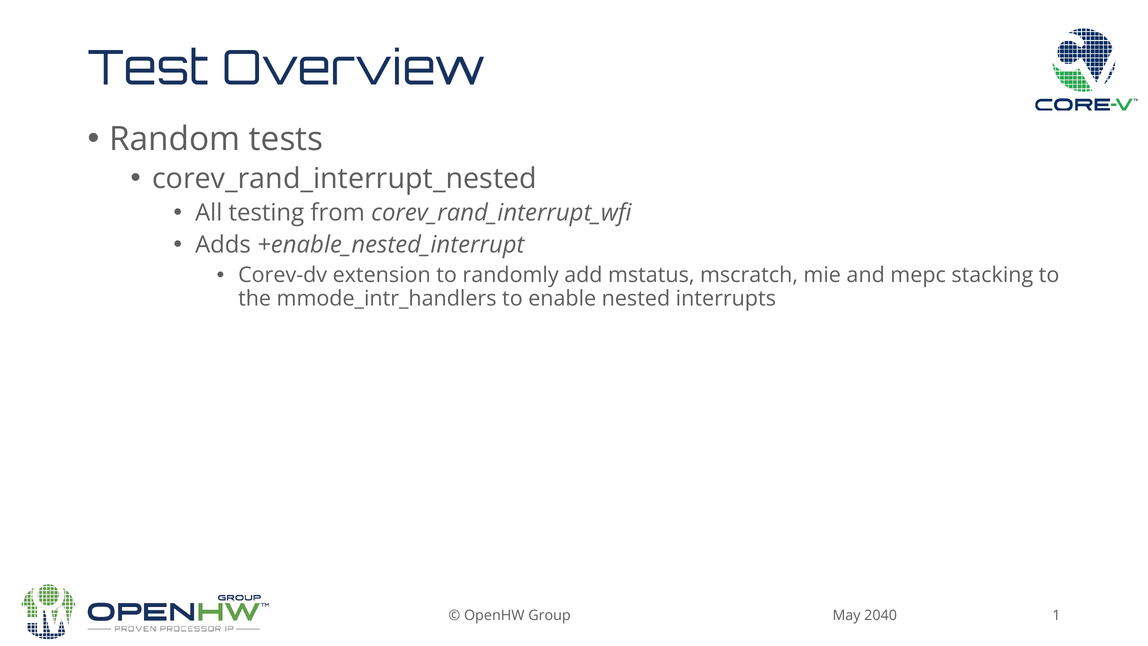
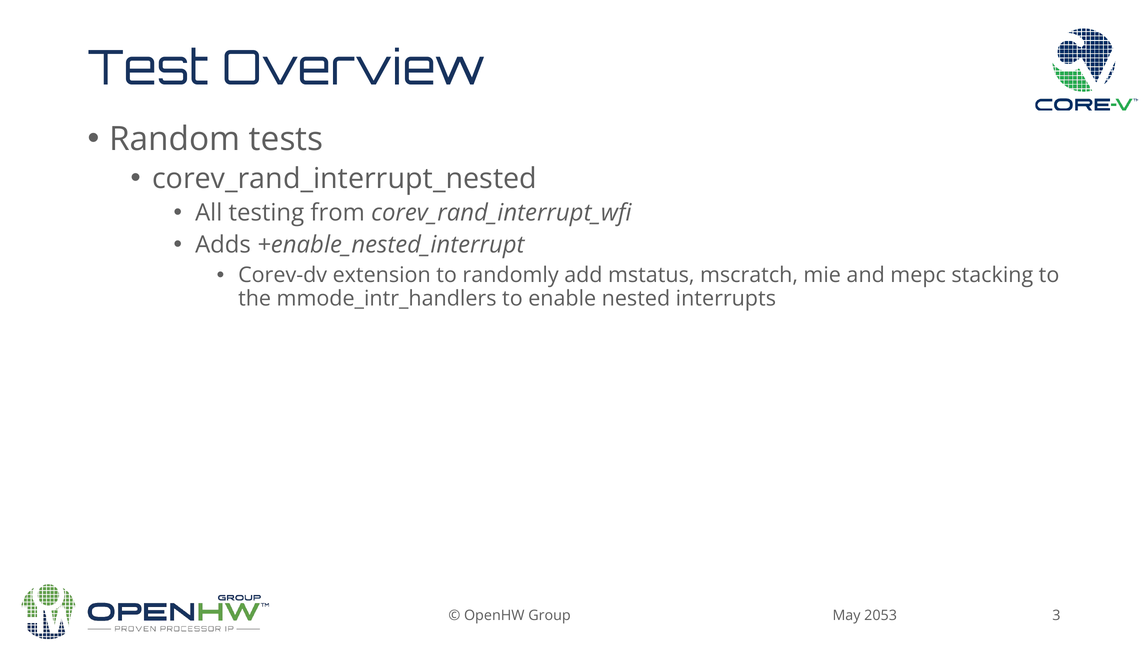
1: 1 -> 3 (1056, 616)
2040: 2040 -> 2053 (881, 615)
